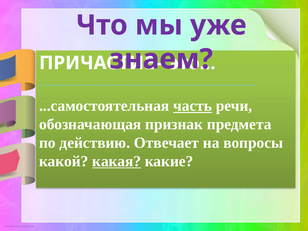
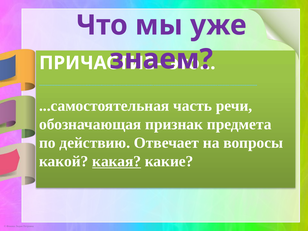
часть underline: present -> none (193, 106)
